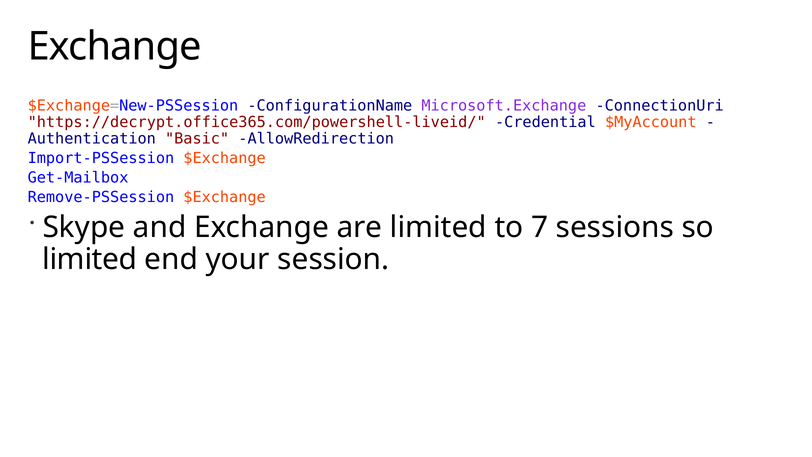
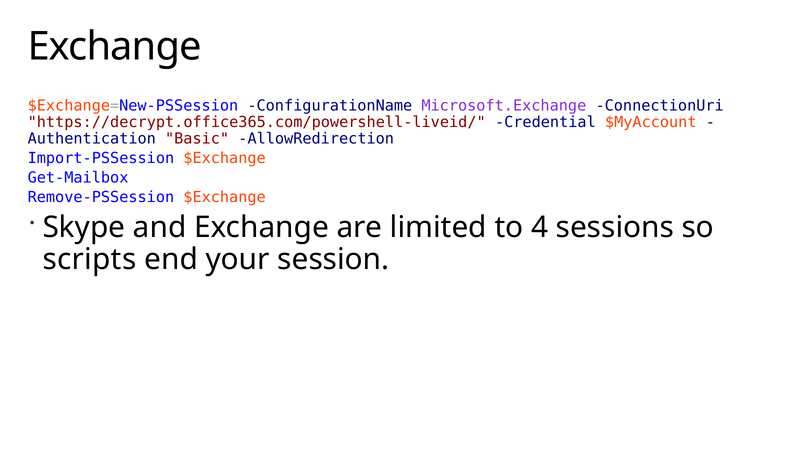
7: 7 -> 4 (540, 227)
limited: limited -> scripts (89, 259)
